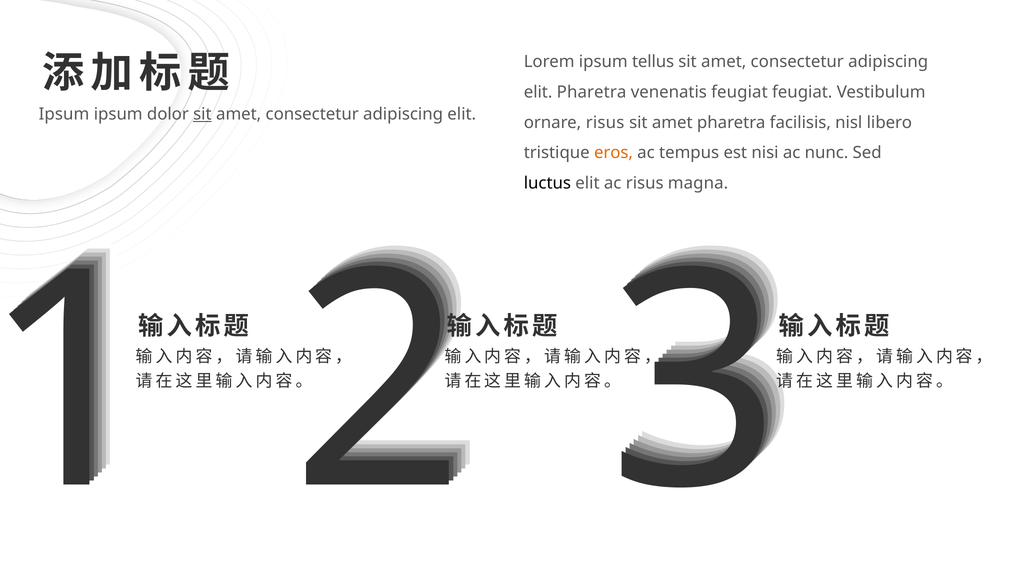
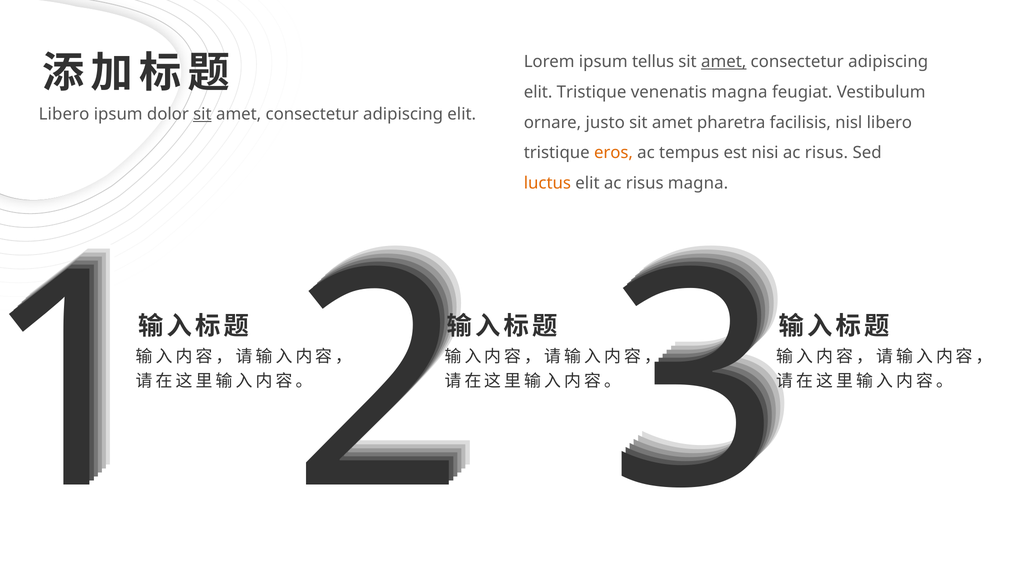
amet underline: none -> present (724, 62)
elit Pharetra: Pharetra -> Tristique (592, 92)
venenatis feugiat: feugiat -> magna (739, 92)
Ipsum: Ipsum -> Libero (64, 114)
ornare risus: risus -> justo (605, 123)
nisi ac nunc: nunc -> risus (826, 153)
luctus colour: black -> orange (547, 183)
